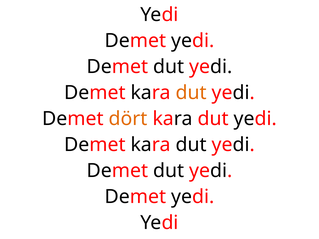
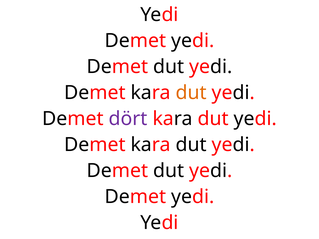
dört colour: orange -> purple (128, 119)
